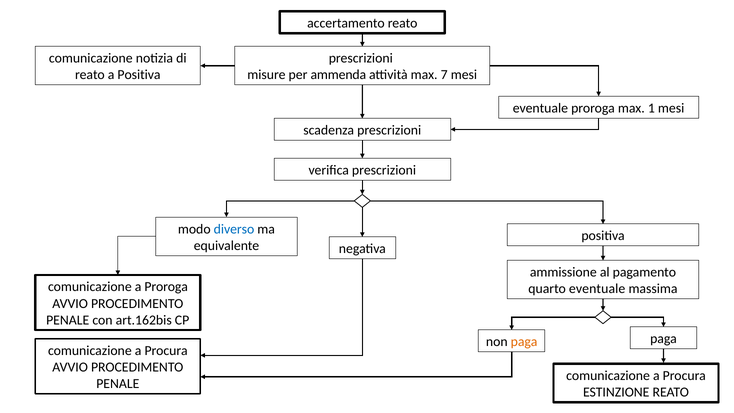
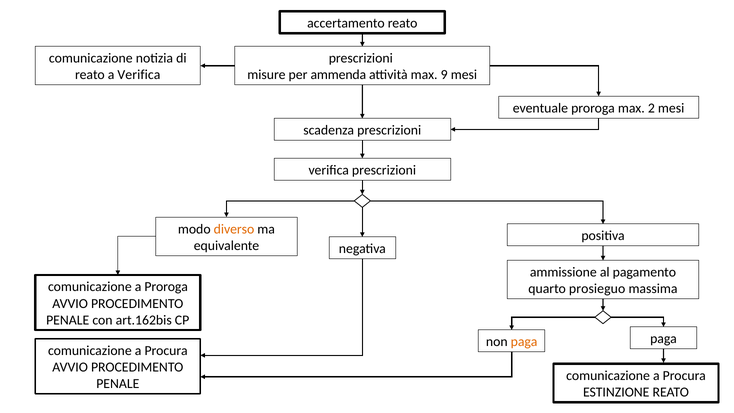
a Positiva: Positiva -> Verifica (139, 75)
7: 7 -> 9 (444, 75)
1: 1 -> 2 (651, 108)
diverso colour: blue -> orange (234, 229)
quarto eventuale: eventuale -> prosieguo (597, 289)
